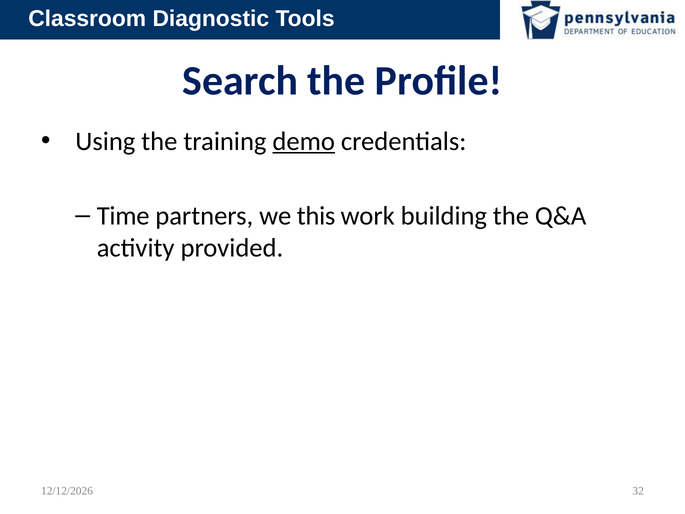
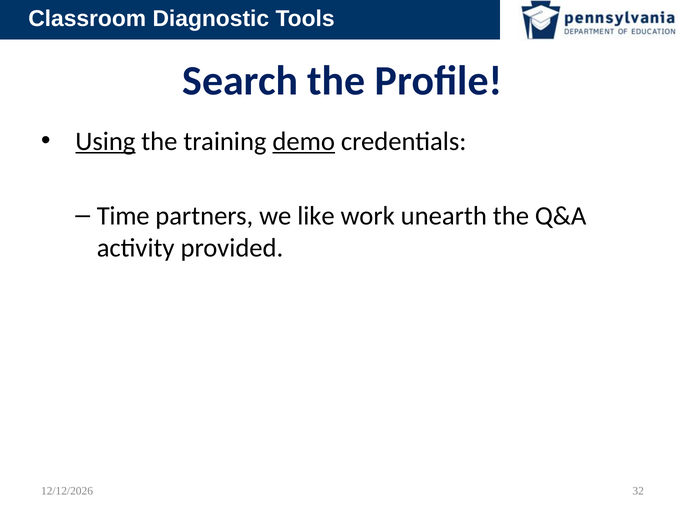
Using underline: none -> present (105, 141)
this: this -> like (316, 216)
building: building -> unearth (444, 216)
